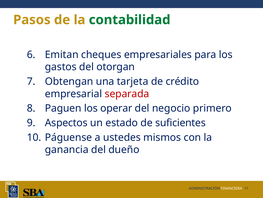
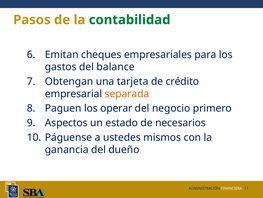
otorgan: otorgan -> balance (116, 67)
separada colour: red -> orange (127, 94)
suficientes: suficientes -> necesarios (181, 122)
